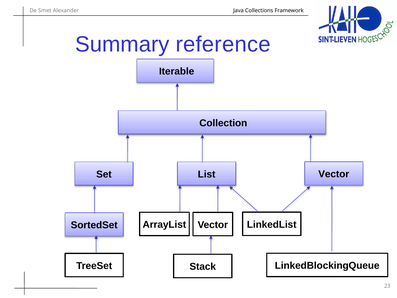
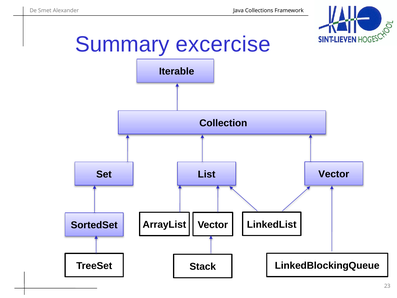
reference: reference -> excercise (223, 44)
